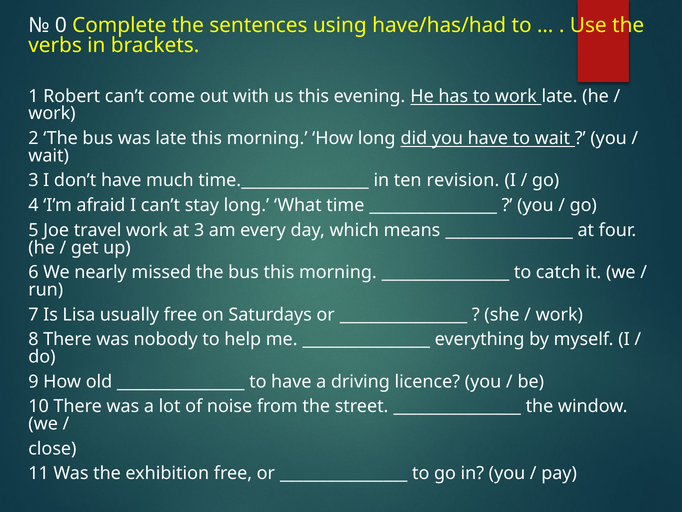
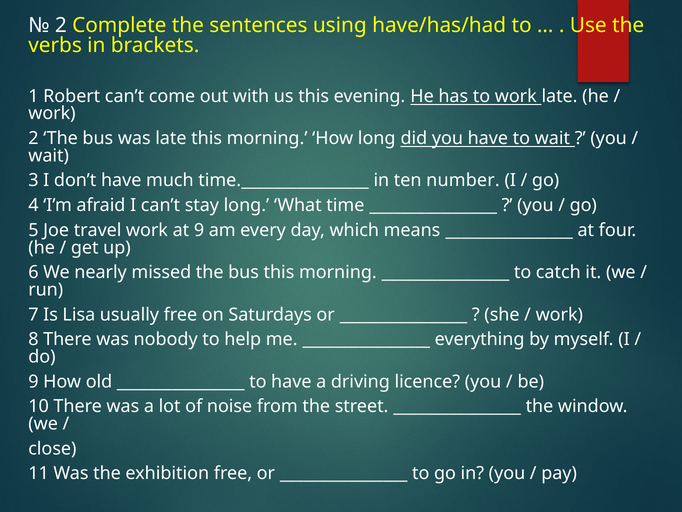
0: 0 -> 2 (61, 25)
revision: revision -> number (463, 180)
at 3: 3 -> 9 (199, 230)
